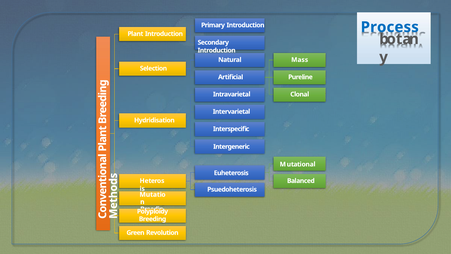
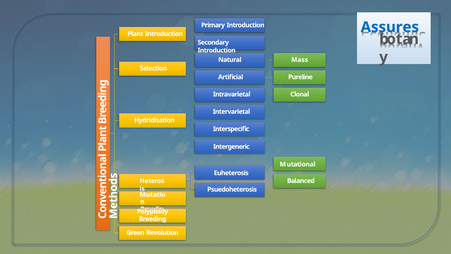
Process: Process -> Assures (390, 27)
